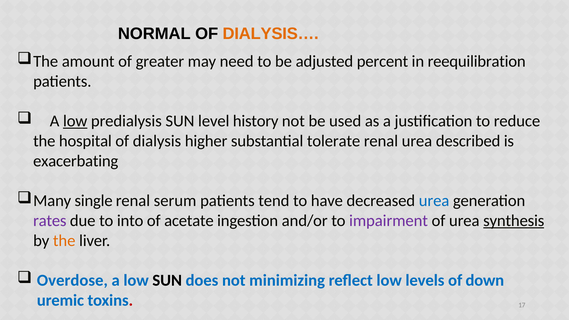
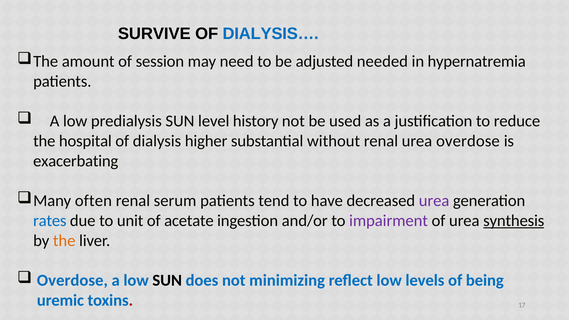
NORMAL: NORMAL -> SURVIVE (154, 34)
DIALYSIS… colour: orange -> blue (271, 34)
greater: greater -> session (160, 61)
percent: percent -> needed (382, 61)
reequilibration: reequilibration -> hypernatremia (477, 61)
low underline: present -> none (75, 121)
tolerate: tolerate -> without (334, 141)
urea described: described -> overdose (468, 141)
single: single -> often (93, 201)
urea colour: blue -> purple (434, 201)
rates colour: purple -> blue (50, 221)
into: into -> unit (130, 221)
down: down -> being (485, 280)
